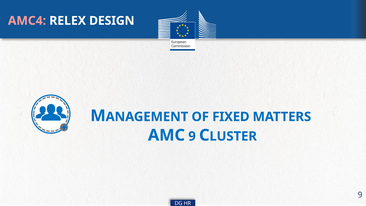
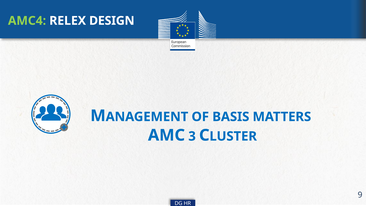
AMC4 colour: pink -> light green (27, 21)
FIXED: FIXED -> BASIS (231, 117)
AMC 9: 9 -> 3 (192, 136)
